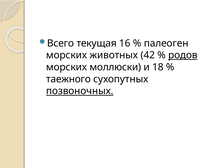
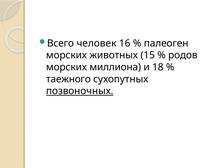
текущая: текущая -> человек (96, 43)
42: 42 -> 15 (148, 55)
родов underline: present -> none (183, 55)
моллюски: моллюски -> миллиона (115, 67)
